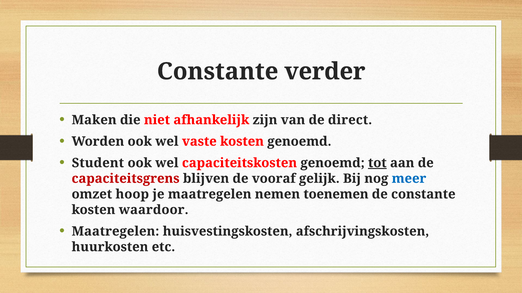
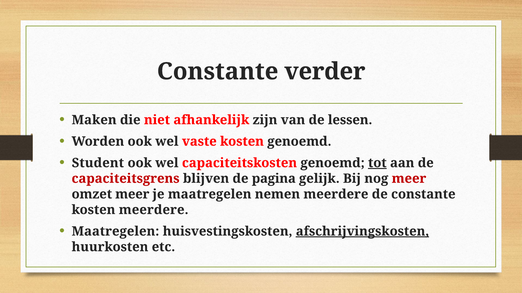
direct: direct -> lessen (350, 120)
vooraf: vooraf -> pagina (274, 179)
meer colour: blue -> red (409, 179)
omzet hoop: hoop -> meer (132, 195)
nemen toenemen: toenemen -> meerdere (336, 195)
kosten waardoor: waardoor -> meerdere (154, 210)
afschrijvingskosten underline: none -> present (362, 232)
